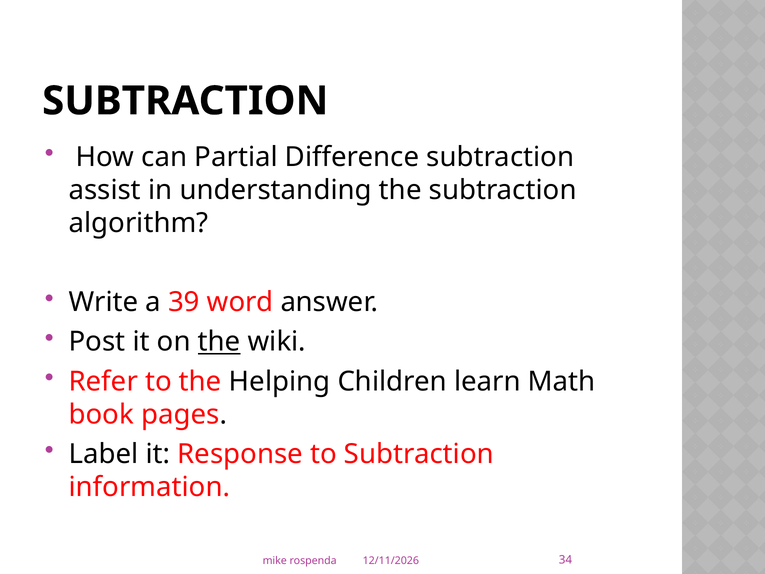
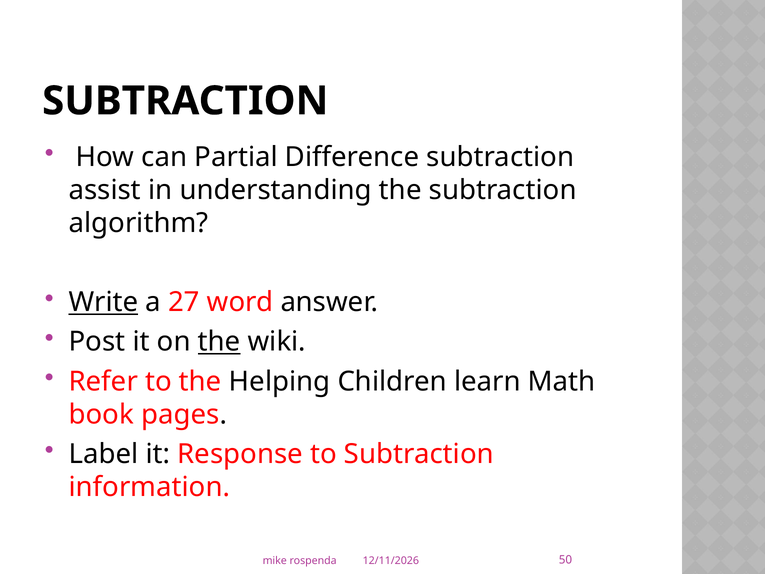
Write underline: none -> present (103, 302)
39: 39 -> 27 (184, 302)
34: 34 -> 50 (565, 560)
